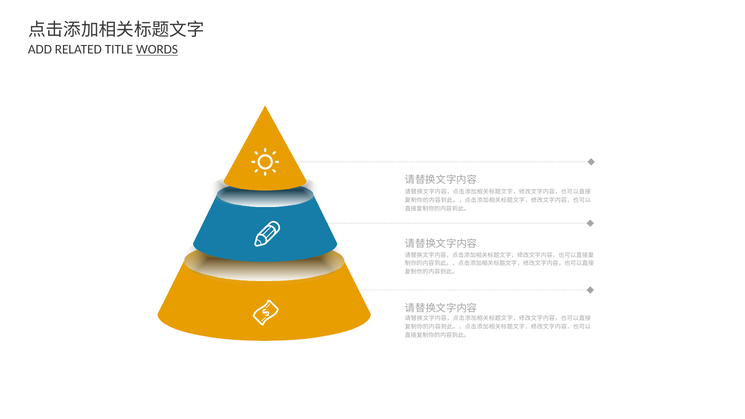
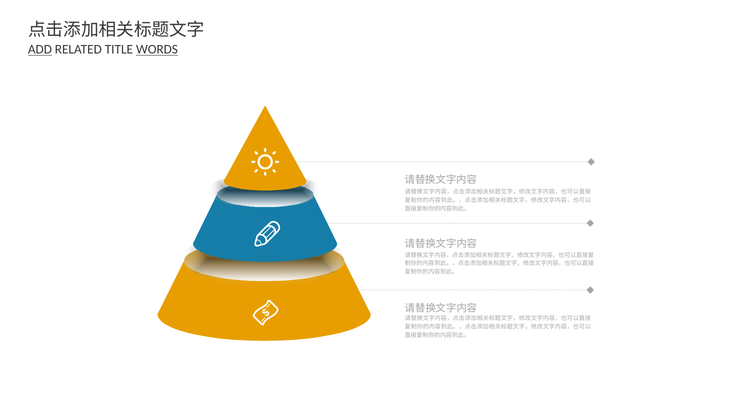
ADD underline: none -> present (40, 50)
